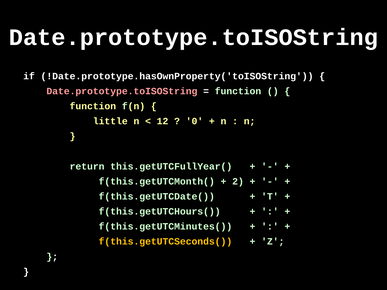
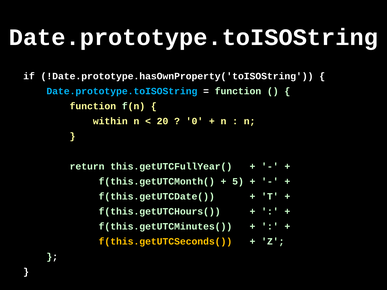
Date.prototype.toISOString colour: pink -> light blue (122, 91)
little: little -> within (110, 121)
12: 12 -> 20 (163, 121)
2: 2 -> 5 (238, 182)
